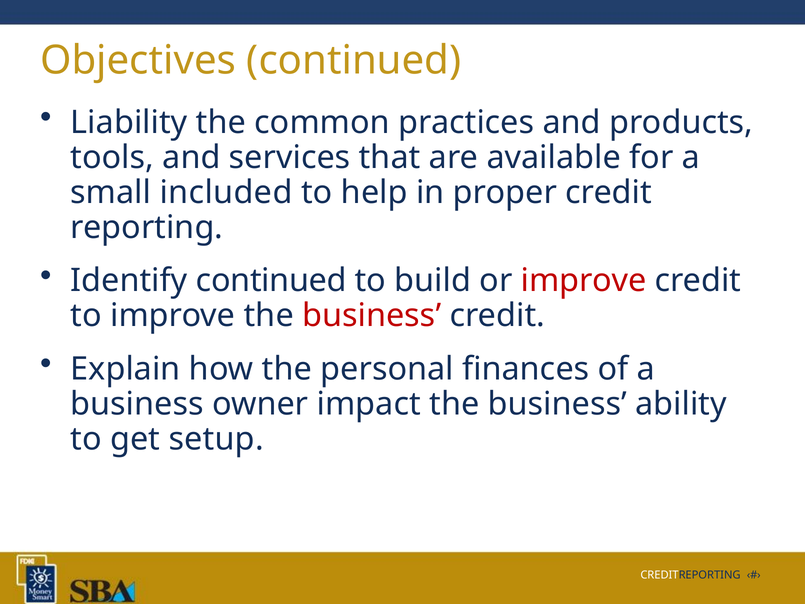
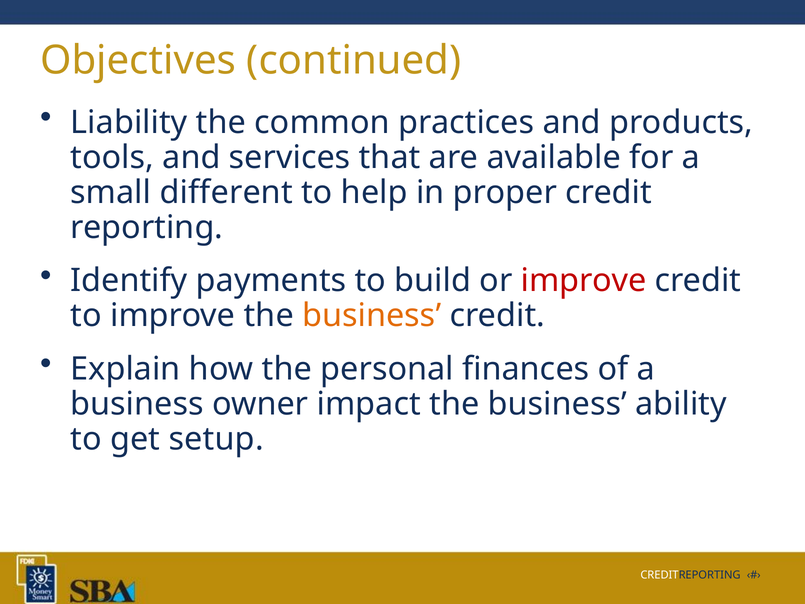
included: included -> different (226, 192)
Identify continued: continued -> payments (271, 281)
business colour: red -> orange (372, 316)
